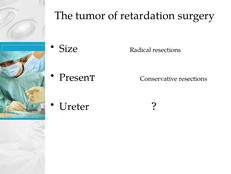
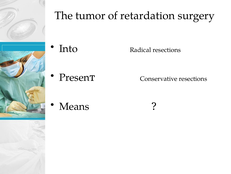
Size: Size -> Into (68, 48)
Ureter: Ureter -> Means (74, 106)
